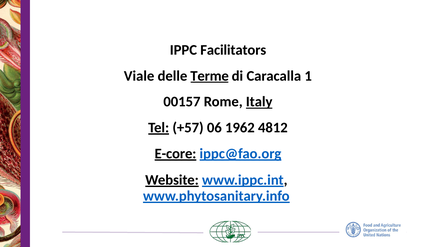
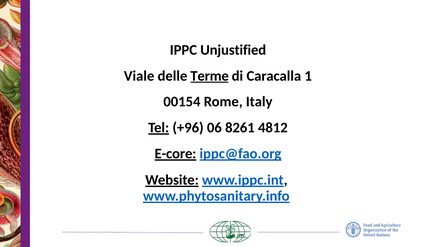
Facilitators: Facilitators -> Unjustified (233, 50)
00157: 00157 -> 00154 (182, 102)
Italy underline: present -> none (259, 102)
+57: +57 -> +96 (188, 128)
1962: 1962 -> 8261 (240, 128)
